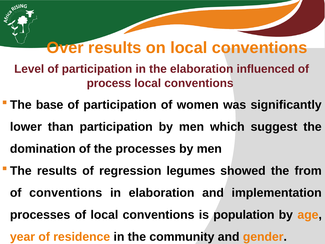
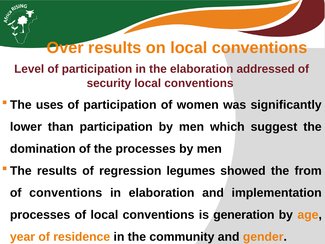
influenced: influenced -> addressed (266, 69)
process: process -> security (109, 83)
base: base -> uses (50, 105)
population: population -> generation (244, 215)
